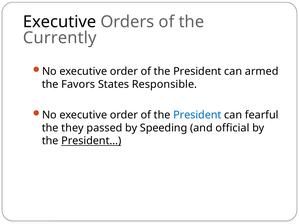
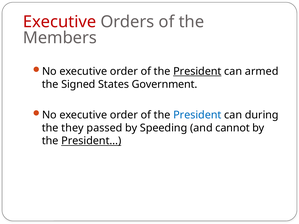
Executive colour: black -> red (60, 22)
Currently: Currently -> Members (60, 38)
President underline: none -> present (197, 71)
Favors: Favors -> Signed (78, 84)
Responsible: Responsible -> Government (165, 84)
fearful: fearful -> during (262, 115)
official: official -> cannot (233, 128)
